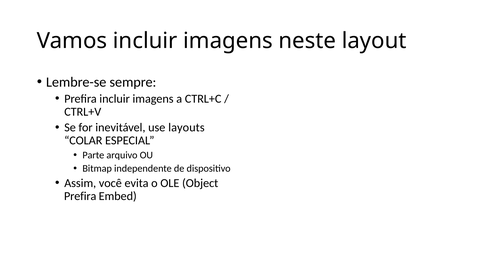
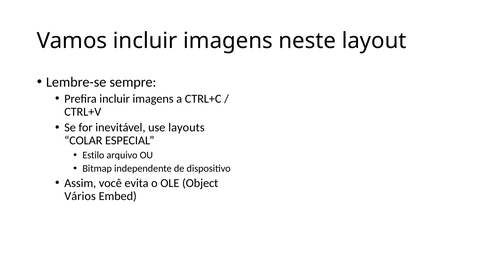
Parte: Parte -> Estilo (93, 155)
Prefira: Prefira -> Vários (80, 196)
